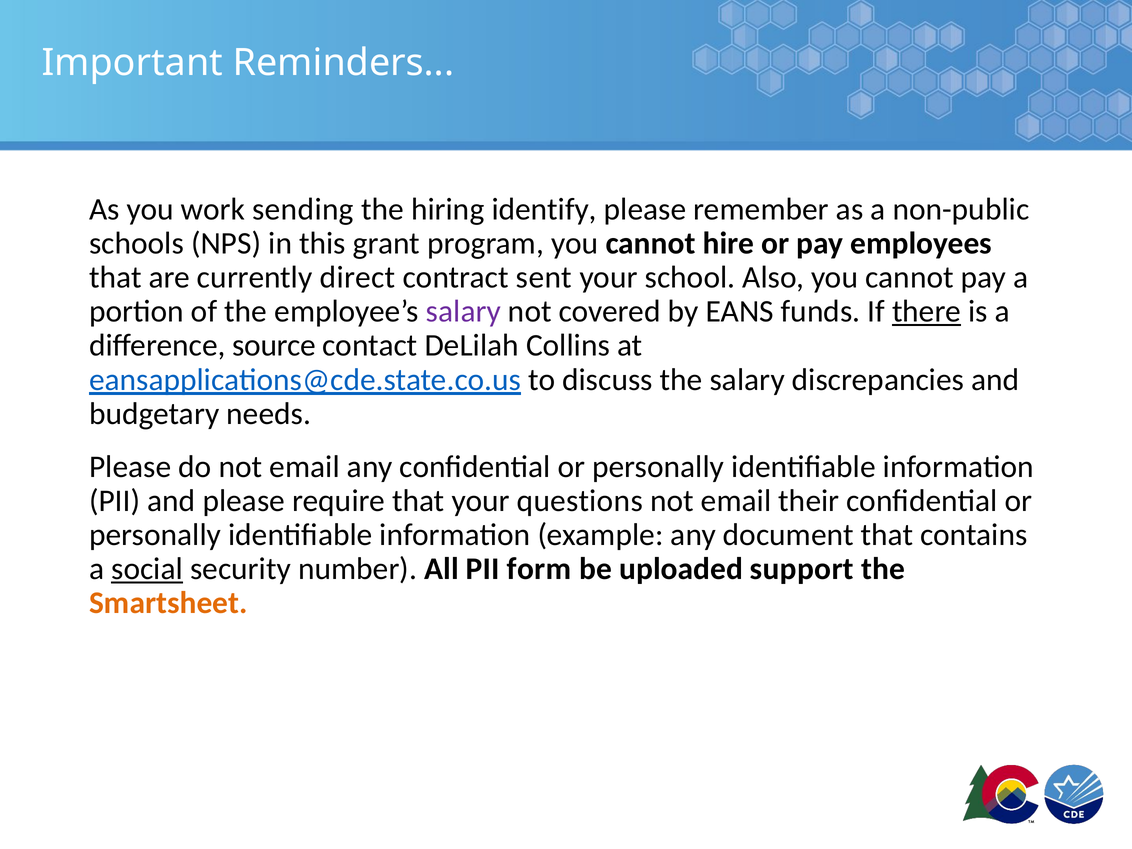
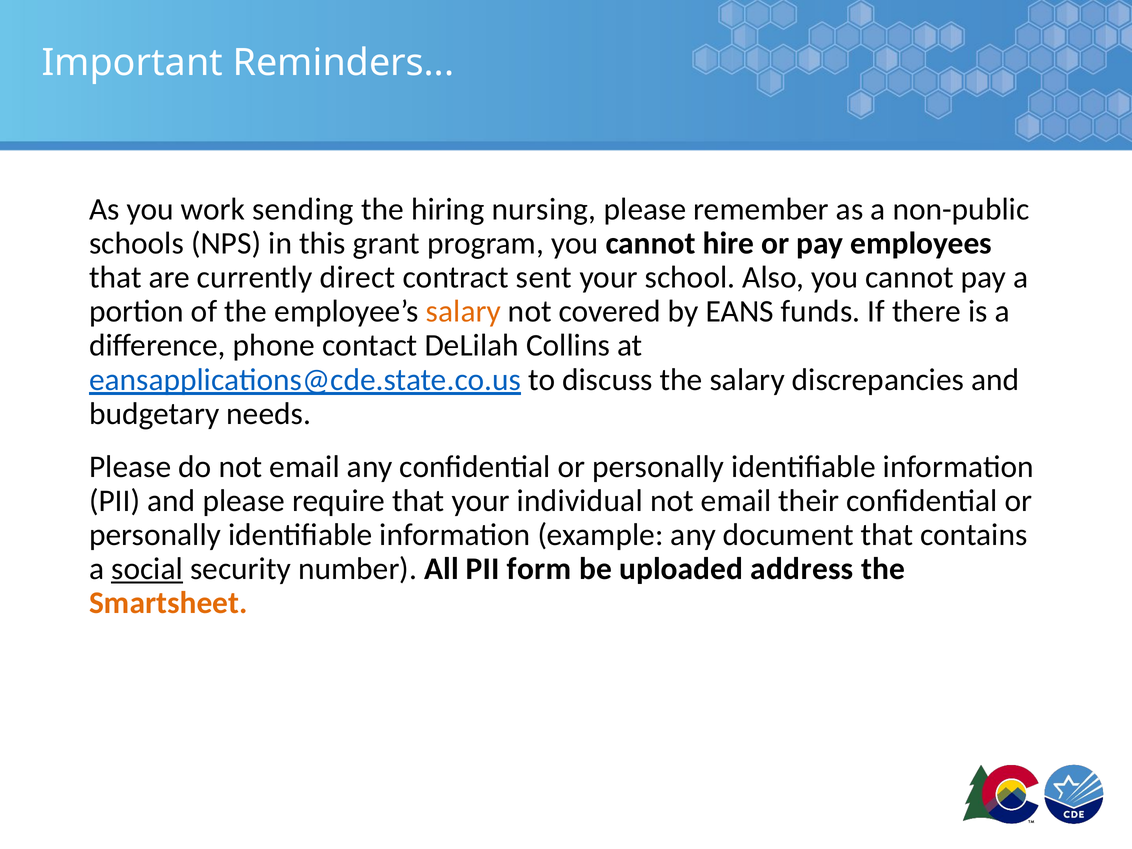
identify: identify -> nursing (544, 209)
salary colour: purple -> orange (463, 311)
there underline: present -> none (927, 311)
source: source -> phone (274, 345)
questions: questions -> individual (580, 501)
support: support -> address (802, 569)
